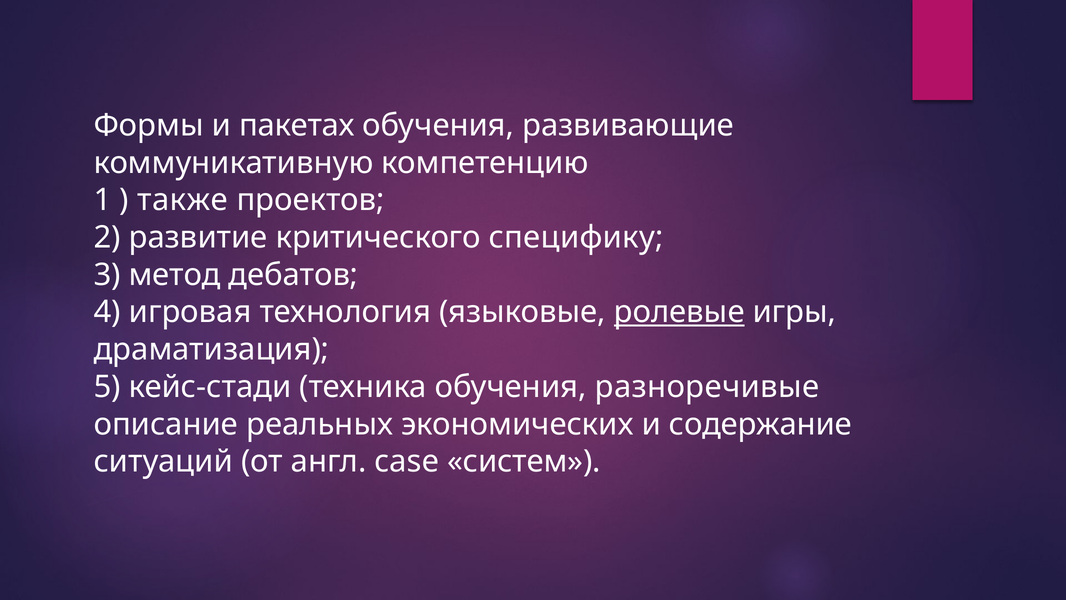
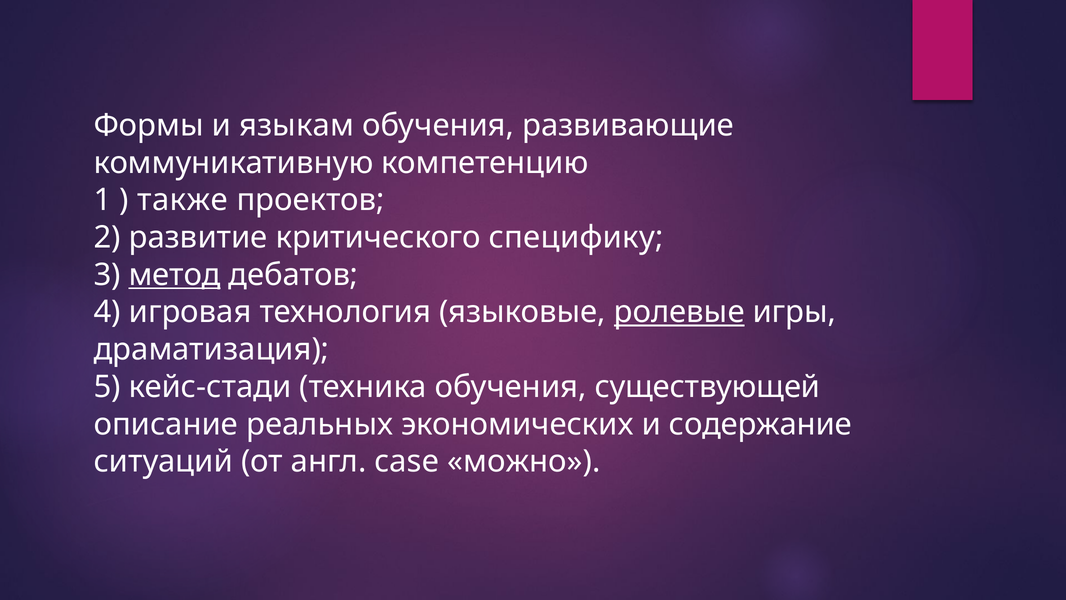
пакетах: пакетах -> языкам (297, 125)
метод underline: none -> present (175, 275)
разноречивые: разноречивые -> существующей (707, 387)
систем: систем -> можно (524, 461)
